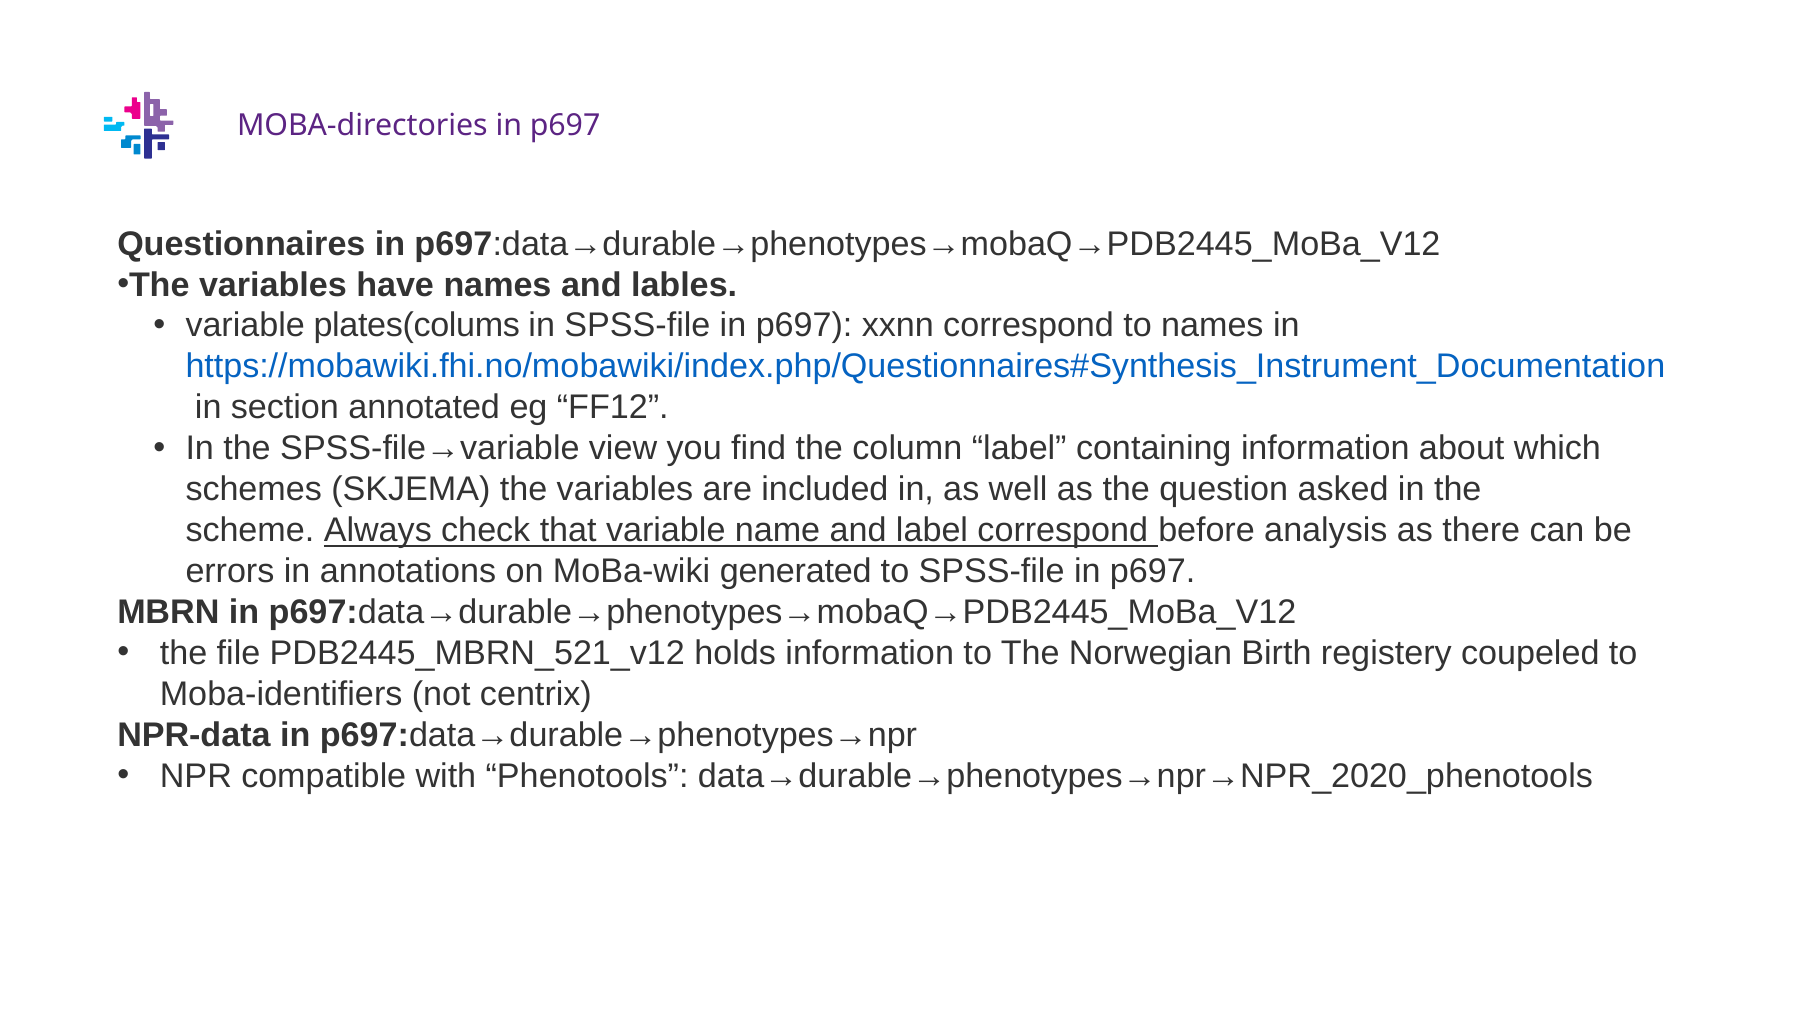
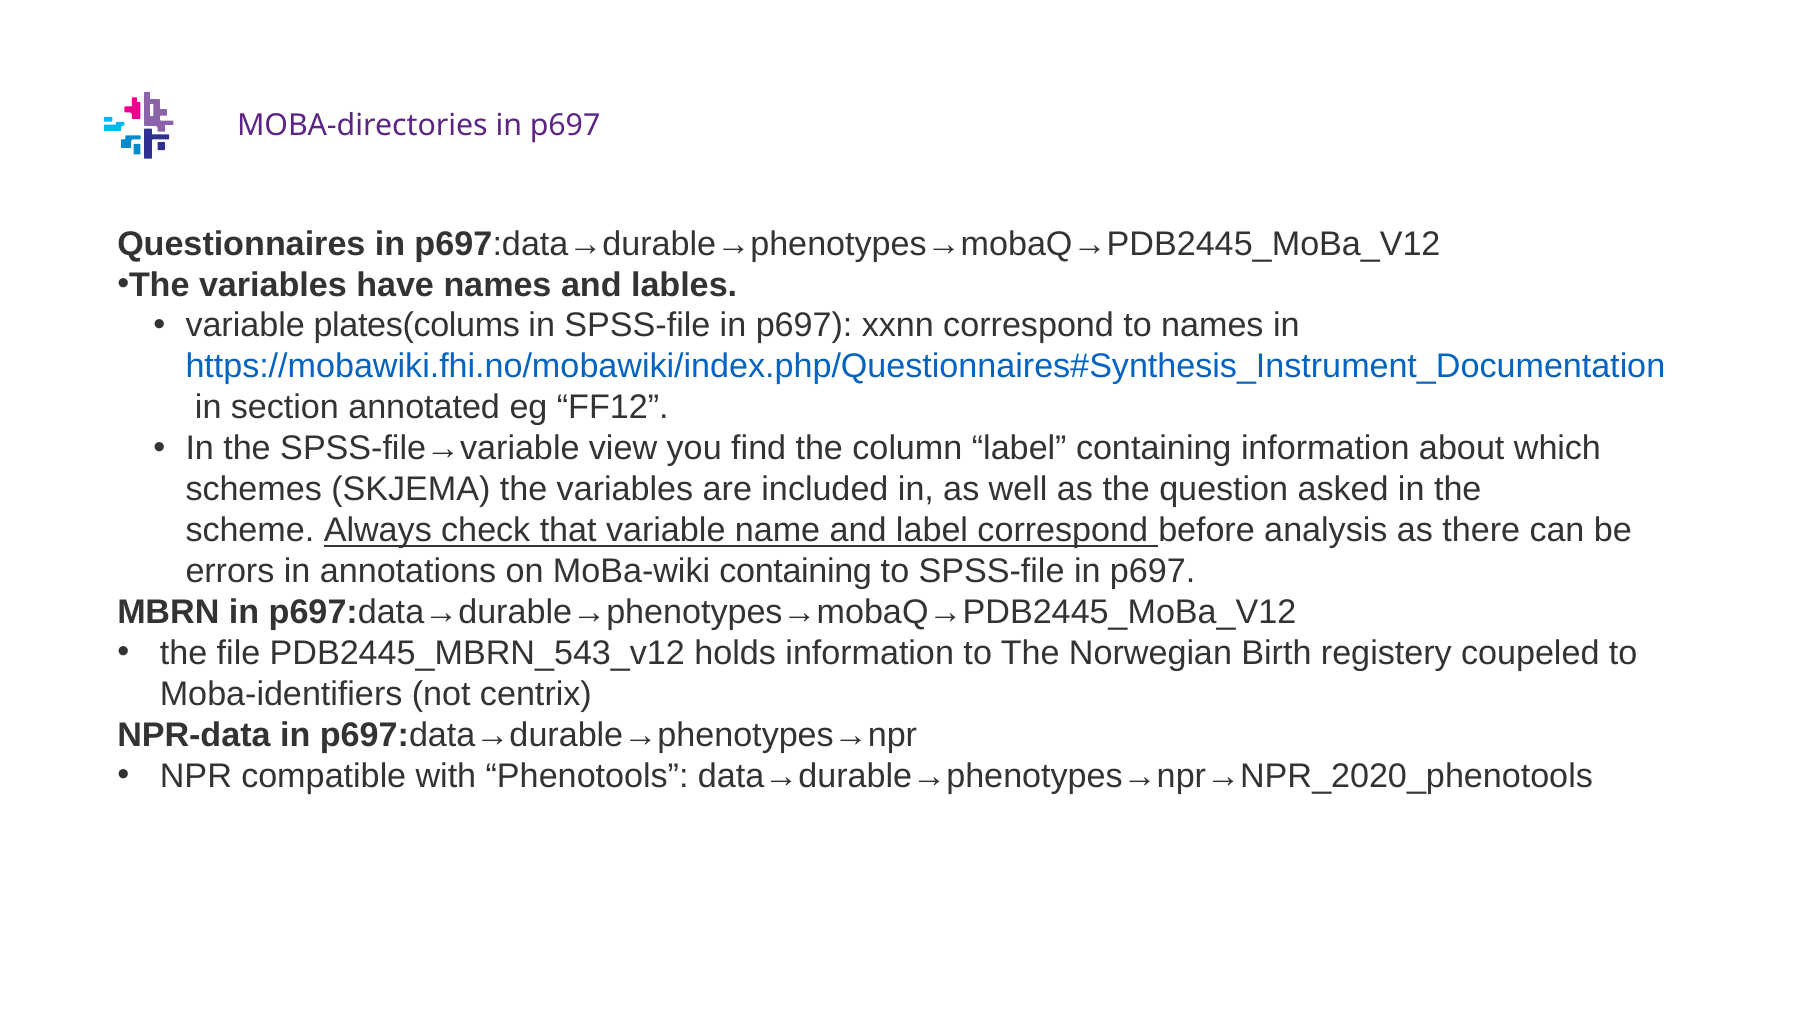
MoBa-wiki generated: generated -> containing (796, 571)
PDB2445_MBRN_521_v12: PDB2445_MBRN_521_v12 -> PDB2445_MBRN_543_v12 (477, 653)
